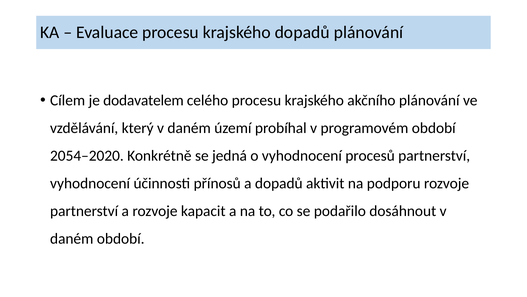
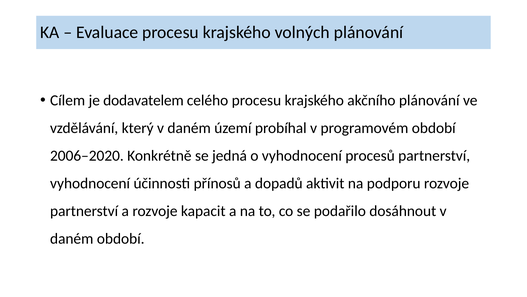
krajského dopadů: dopadů -> volných (302, 32)
2054–2020: 2054–2020 -> 2006–2020 (87, 156)
